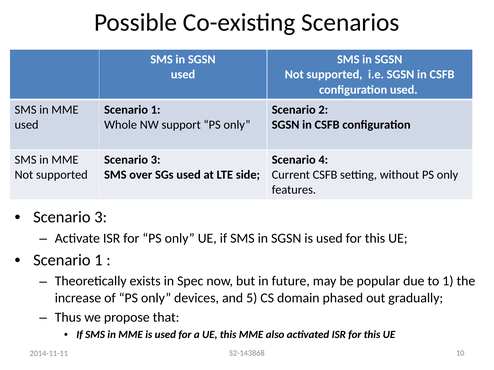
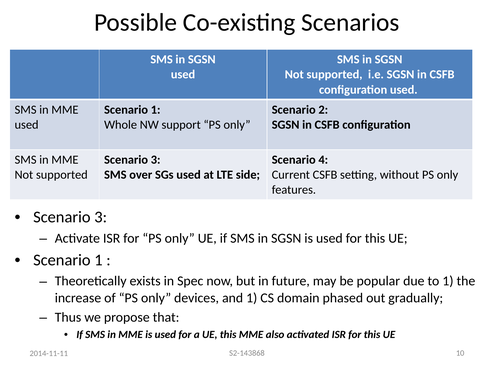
and 5: 5 -> 1 (252, 298)
